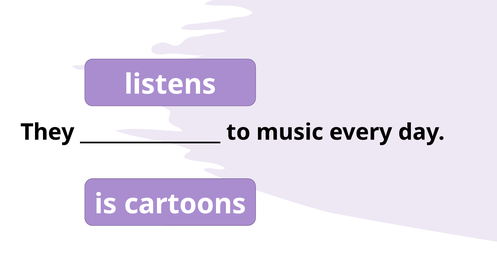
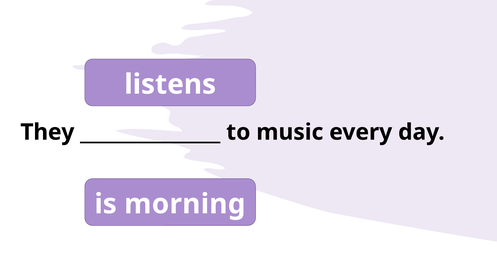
cartoons: cartoons -> morning (185, 204)
